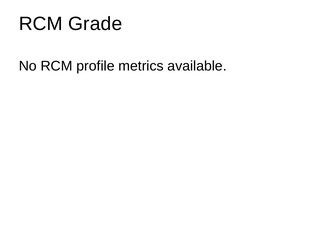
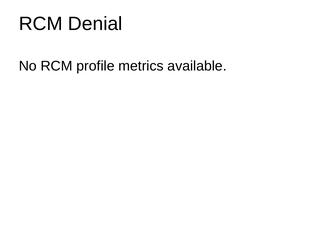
Grade: Grade -> Denial (95, 24)
